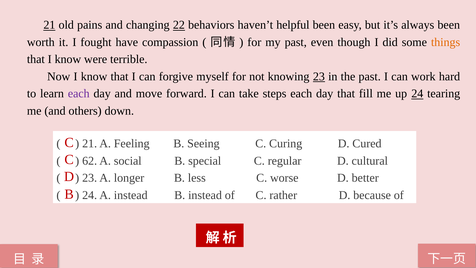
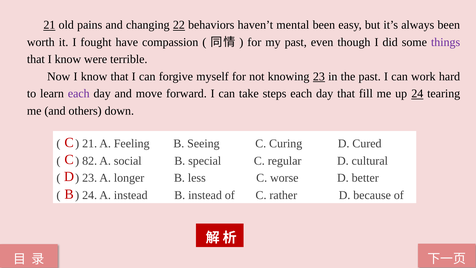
helpful: helpful -> mental (293, 25)
things colour: orange -> purple (446, 42)
62: 62 -> 82 (90, 161)
